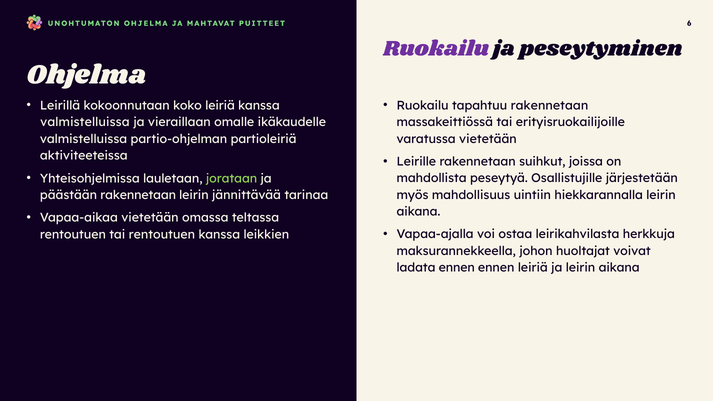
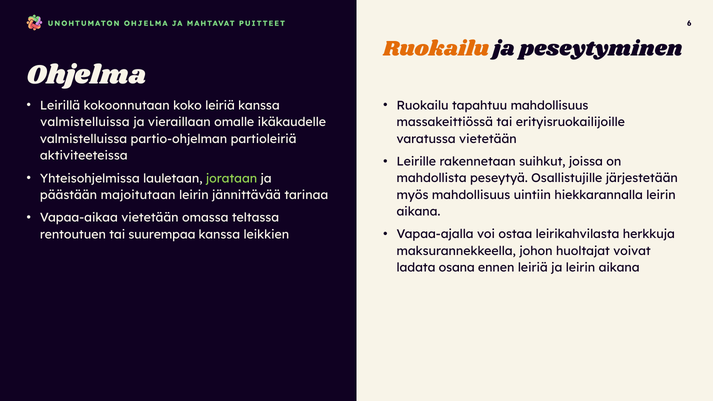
Ruokailu colour: purple -> orange (436, 48)
tapahtuu rakennetaan: rakennetaan -> mahdollisuus (550, 105)
päästään rakennetaan: rakennetaan -> majoitutaan (138, 195)
tai rentoutuen: rentoutuen -> suurempaa (162, 235)
ladata ennen: ennen -> osana (457, 268)
